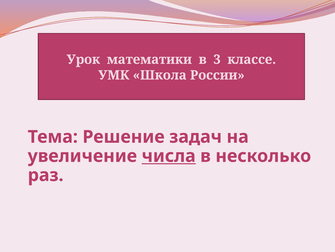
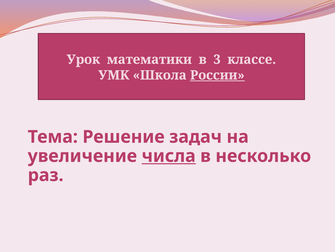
России underline: none -> present (217, 75)
